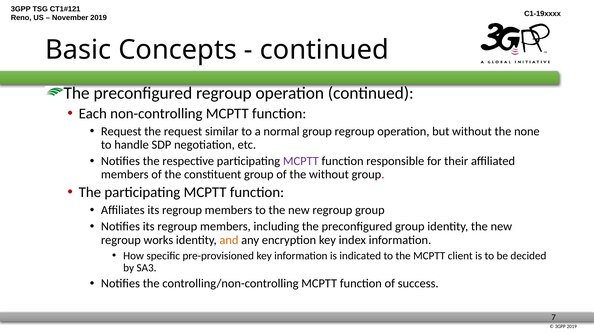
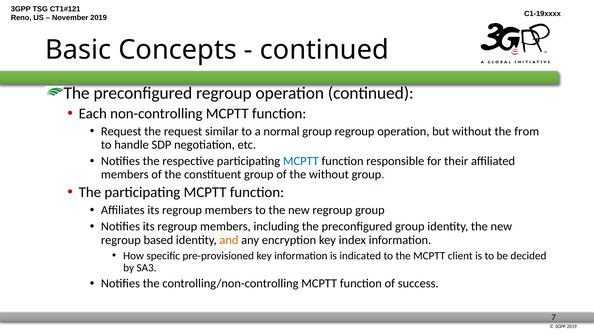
none: none -> from (527, 131)
MCPTT colour: purple -> blue (301, 161)
works: works -> based (158, 240)
